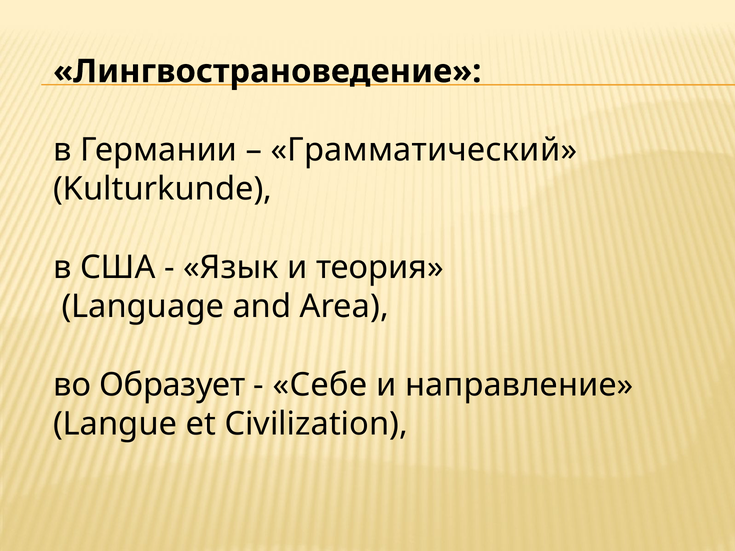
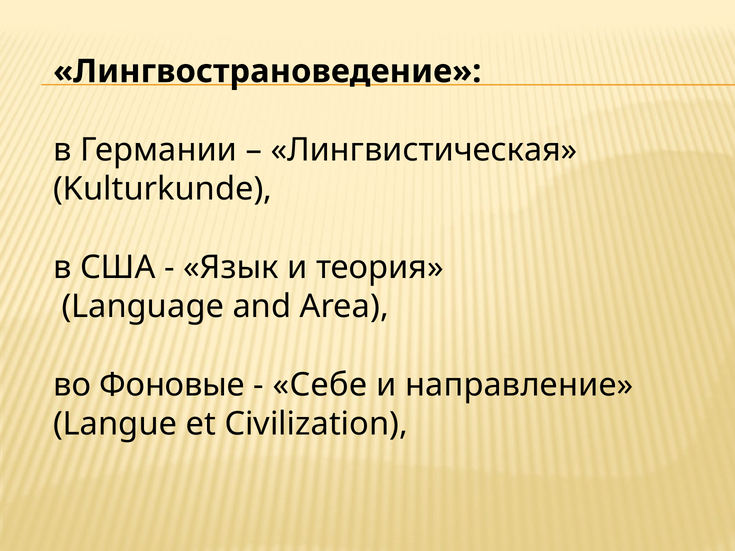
Грамматический: Грамматический -> Лингвистическая (424, 150)
Образует: Образует -> Фоновые (172, 385)
